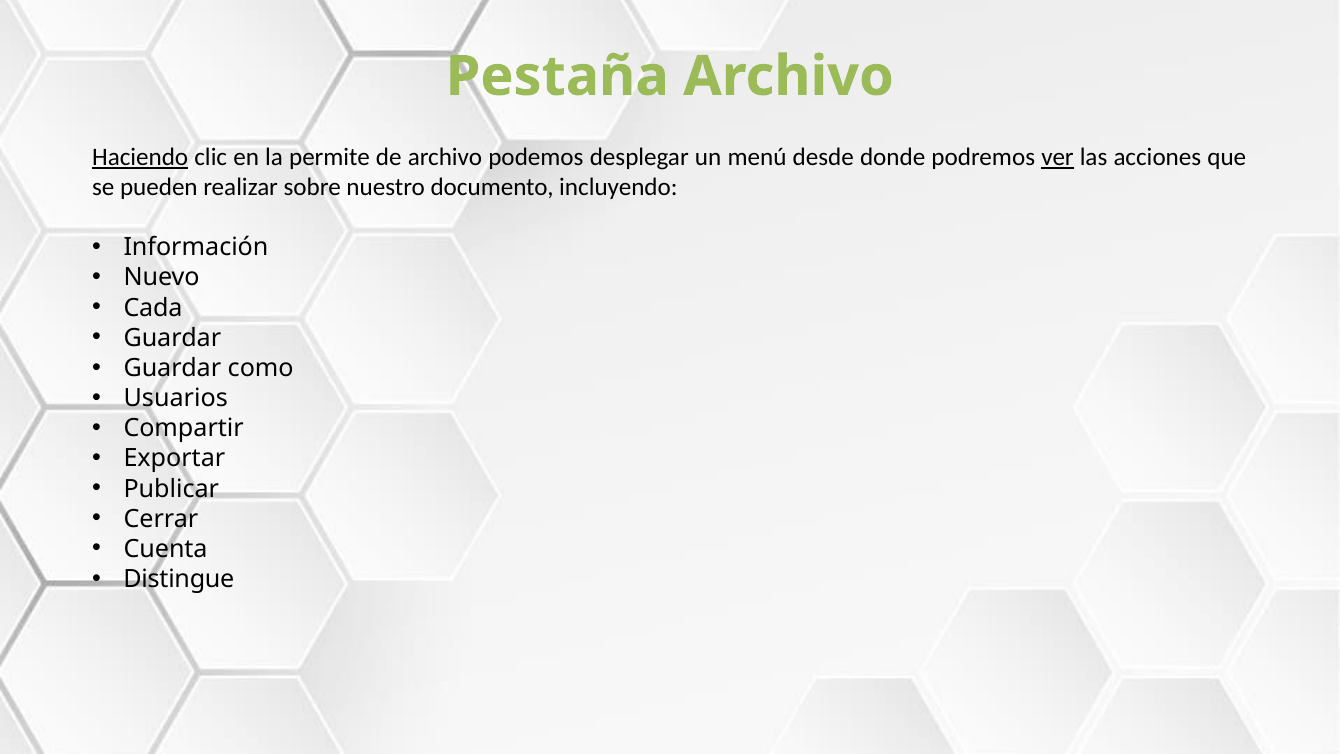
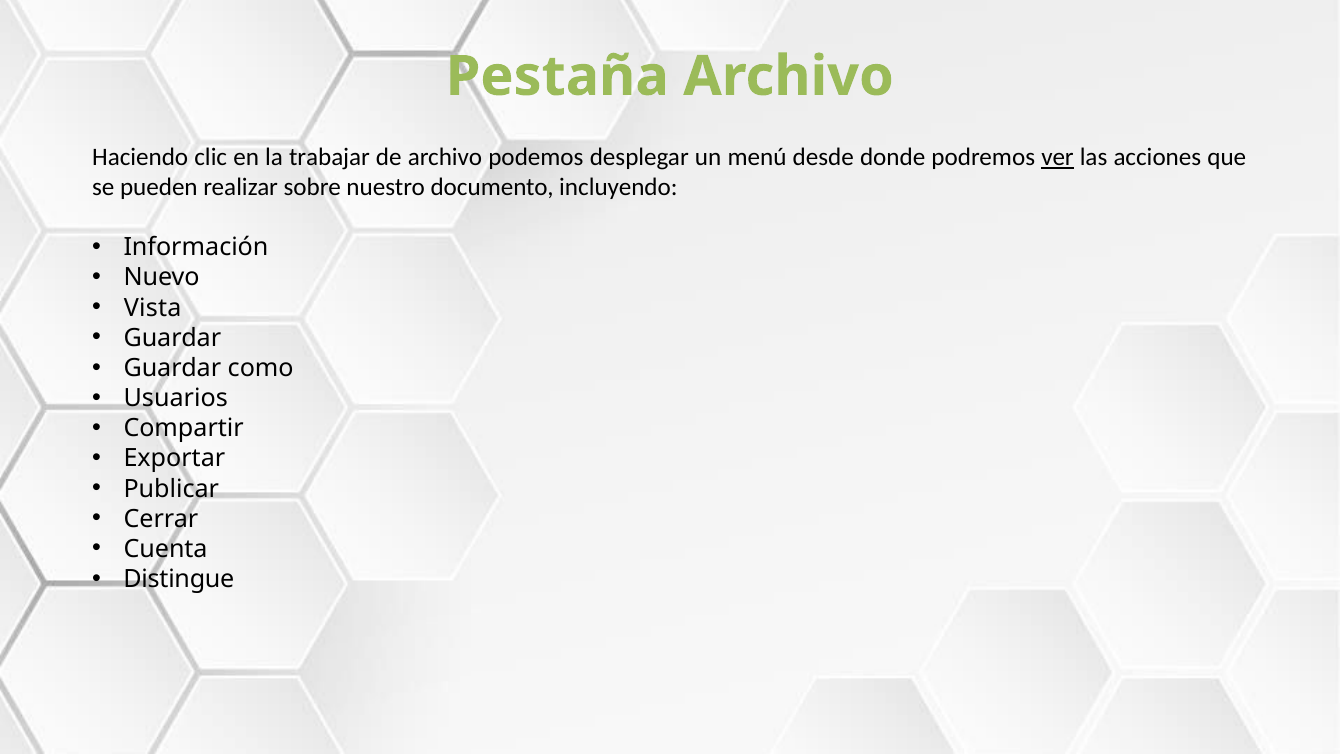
Haciendo underline: present -> none (140, 157)
permite: permite -> trabajar (330, 157)
Cada: Cada -> Vista (153, 308)
